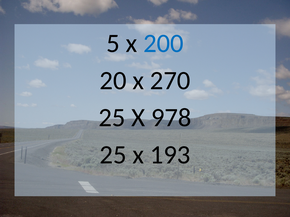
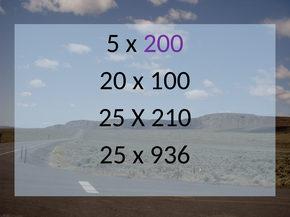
200 colour: blue -> purple (163, 43)
270: 270 -> 100 (170, 81)
978: 978 -> 210 (171, 118)
193: 193 -> 936 (170, 155)
